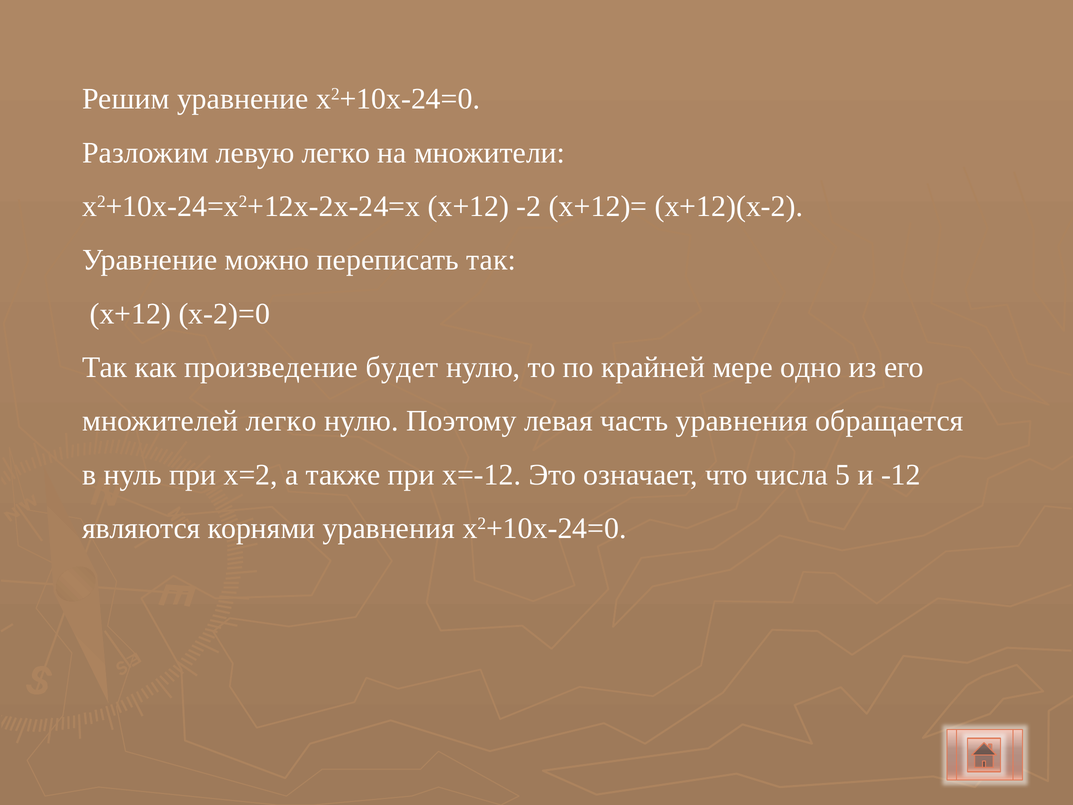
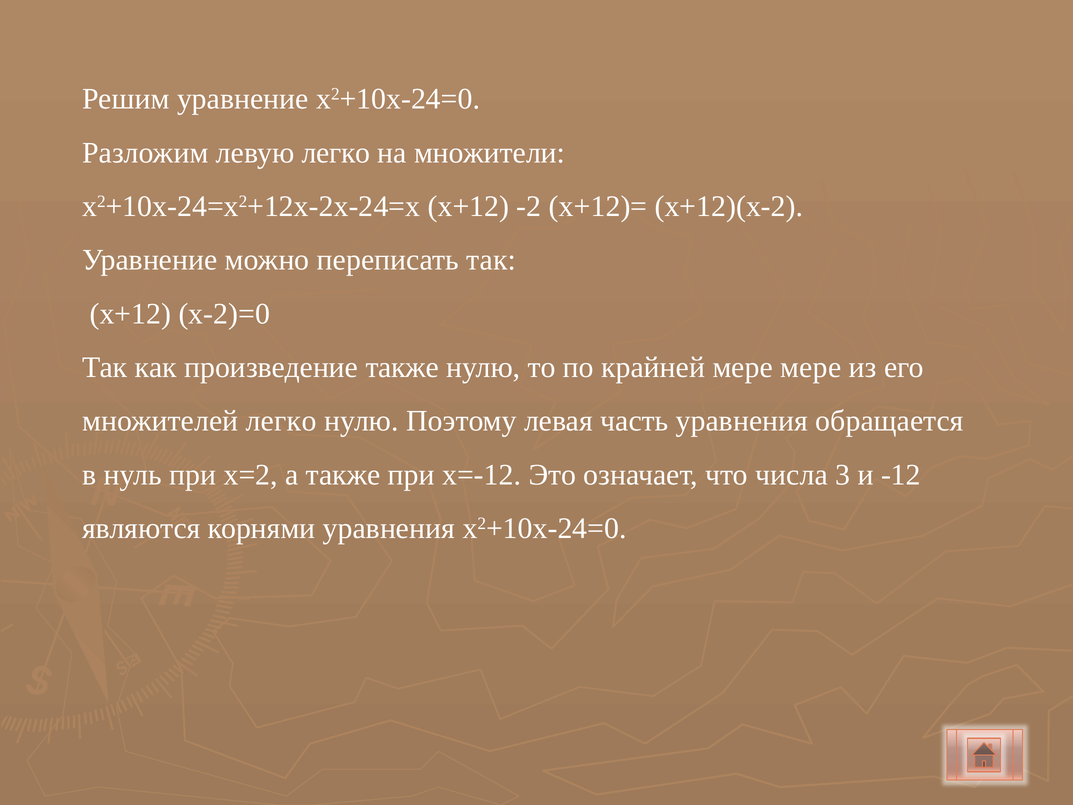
произведение будет: будет -> также (402, 367)
мере одно: одно -> мере (811, 367)
5: 5 -> 3 (843, 475)
